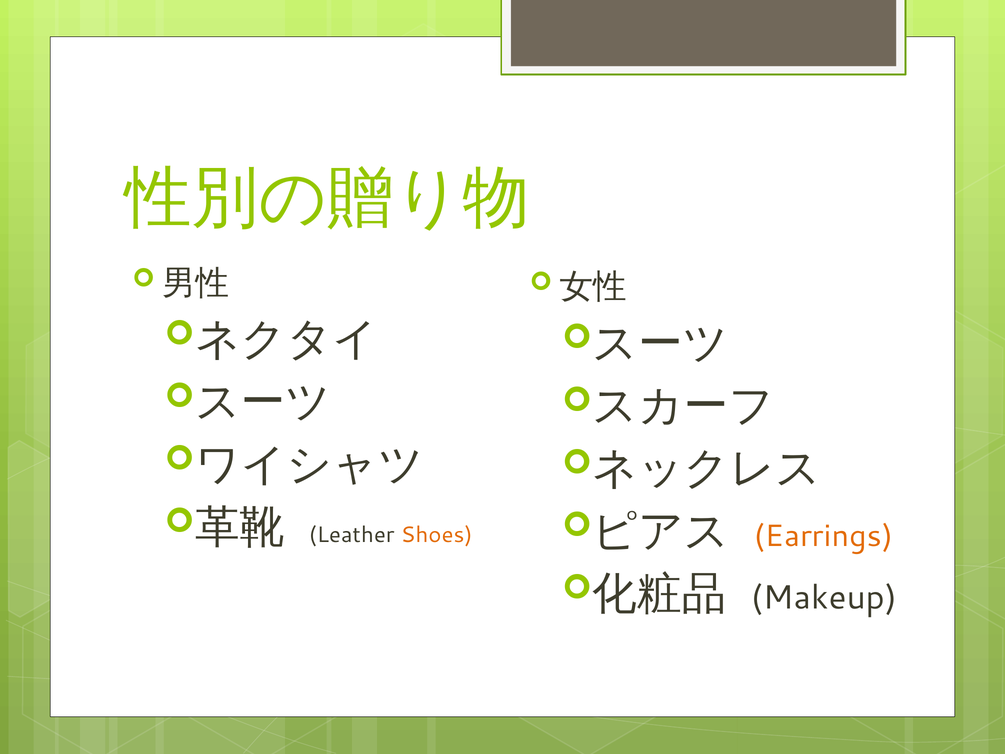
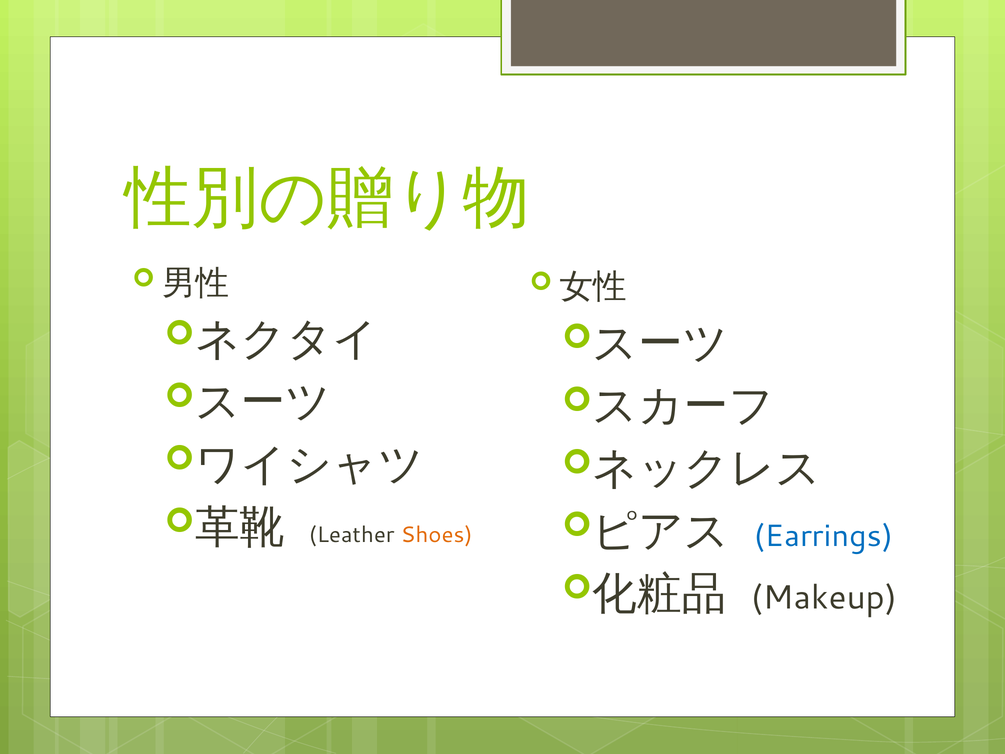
Earrings colour: orange -> blue (824, 536)
